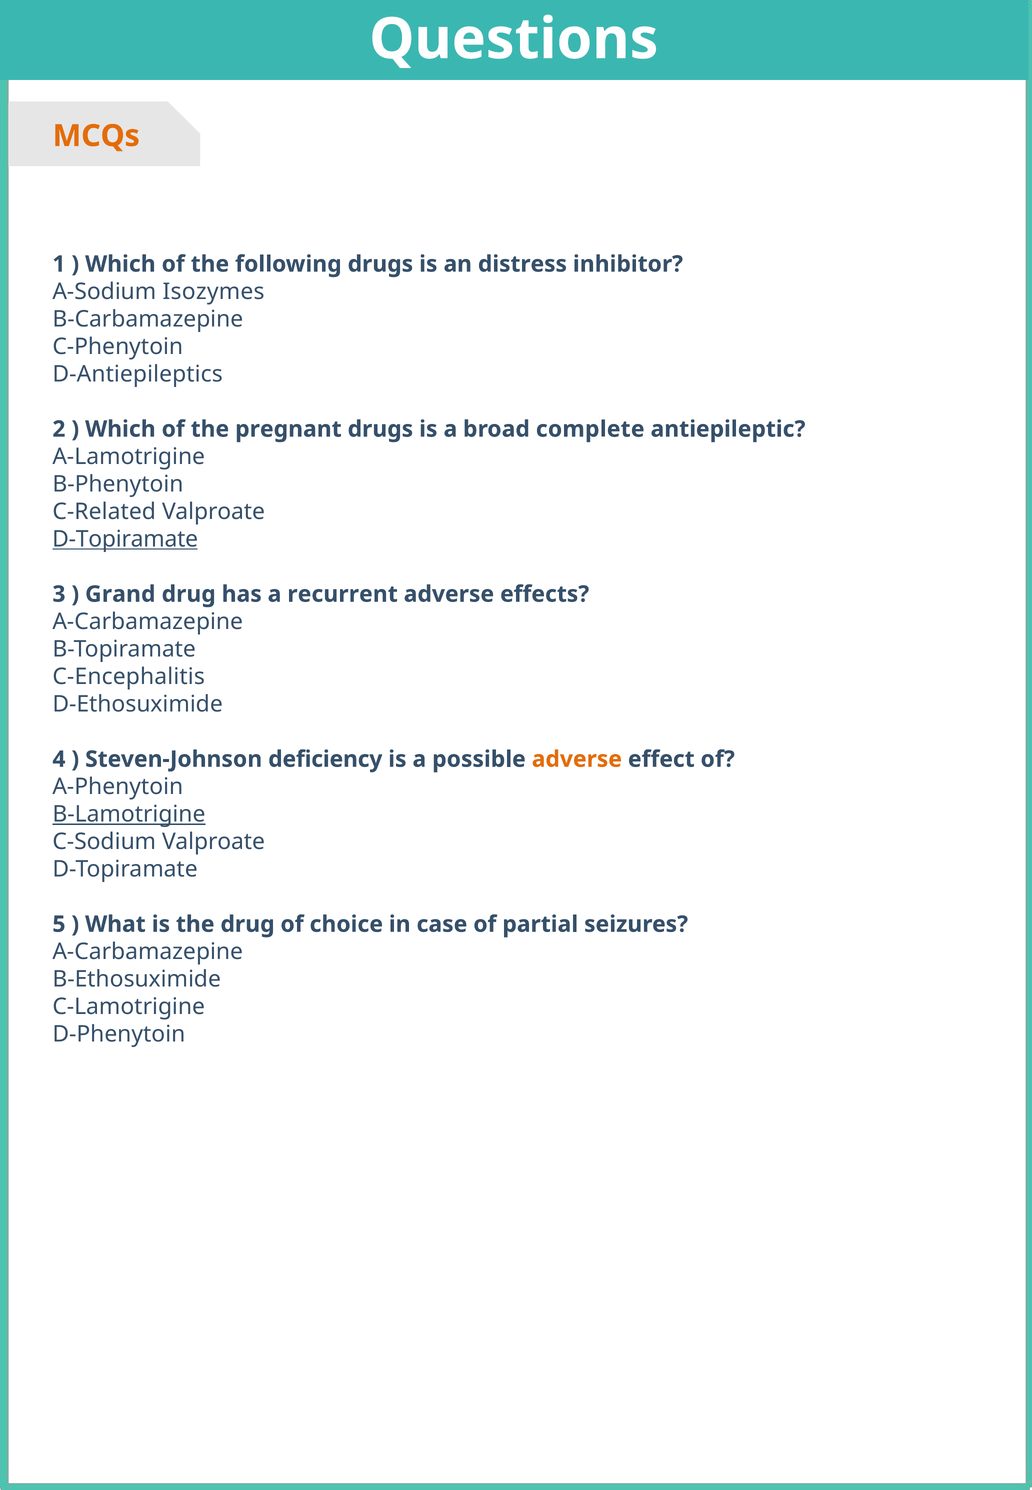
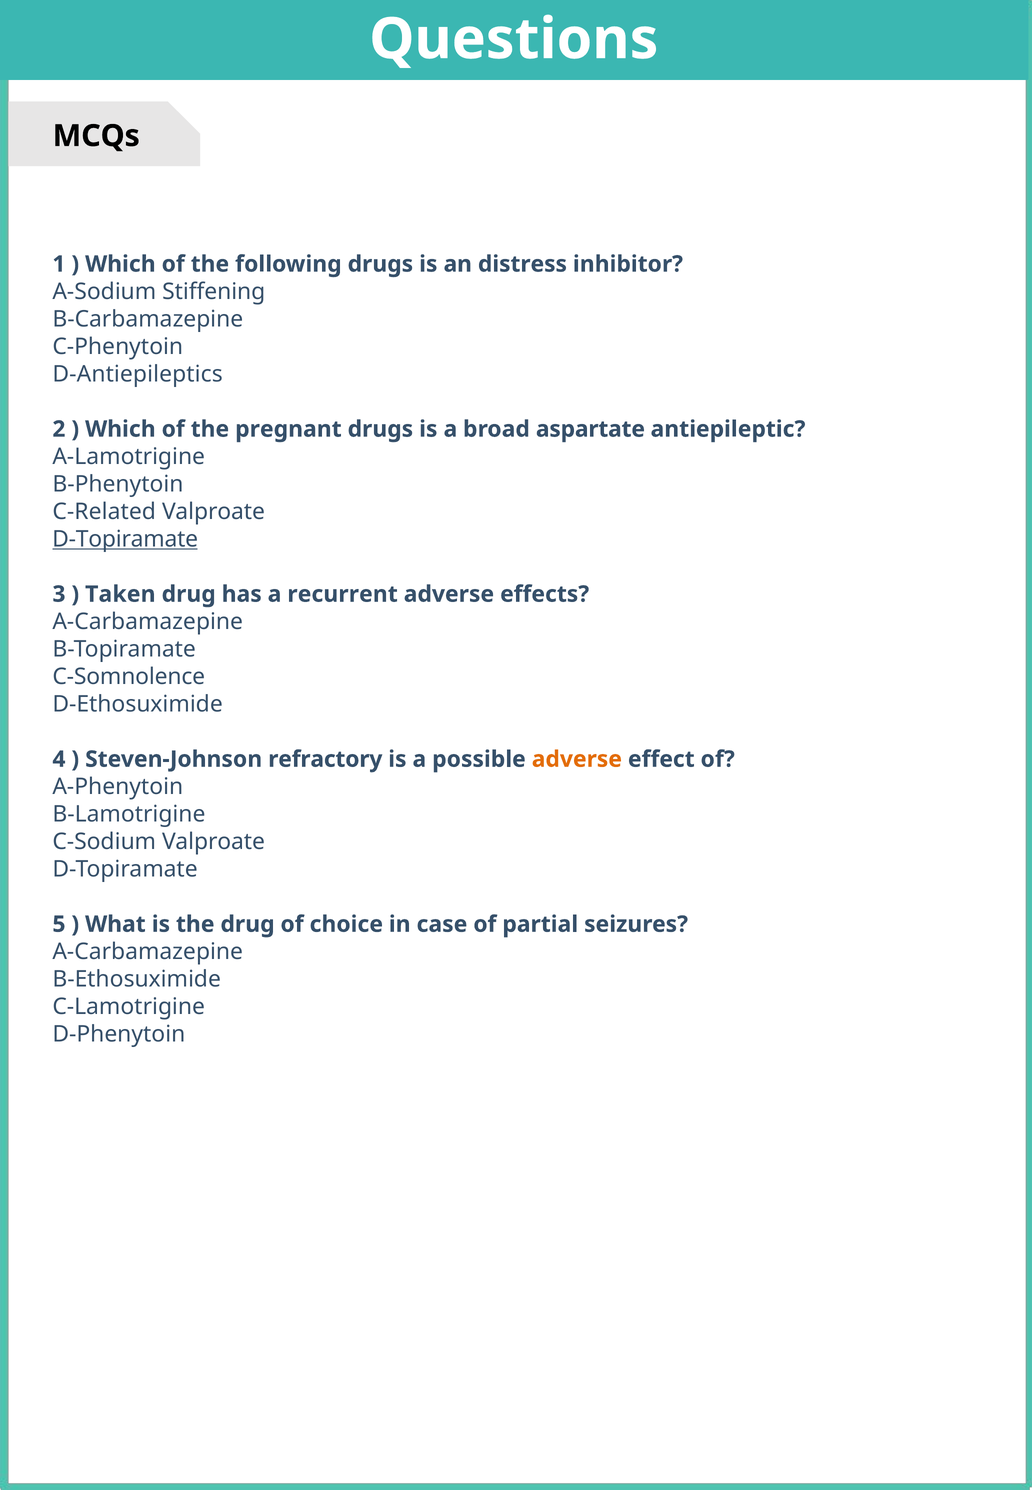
MCQs colour: orange -> black (96, 136)
Isozymes: Isozymes -> Stiffening (214, 292)
complete: complete -> aspartate (590, 429)
Grand: Grand -> Taken (120, 594)
C-Encephalitis: C-Encephalitis -> C-Somnolence (129, 677)
deficiency: deficiency -> refractory (325, 760)
B-Lamotrigine underline: present -> none (129, 815)
